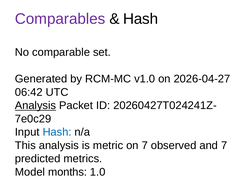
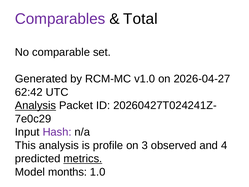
Hash: Hash -> Total (140, 19)
06:42: 06:42 -> 62:42 (29, 92)
Hash colour: blue -> purple (57, 132)
metric: metric -> profile (108, 145)
on 7: 7 -> 3 (145, 145)
and 7: 7 -> 4 (224, 145)
metrics underline: none -> present (83, 158)
